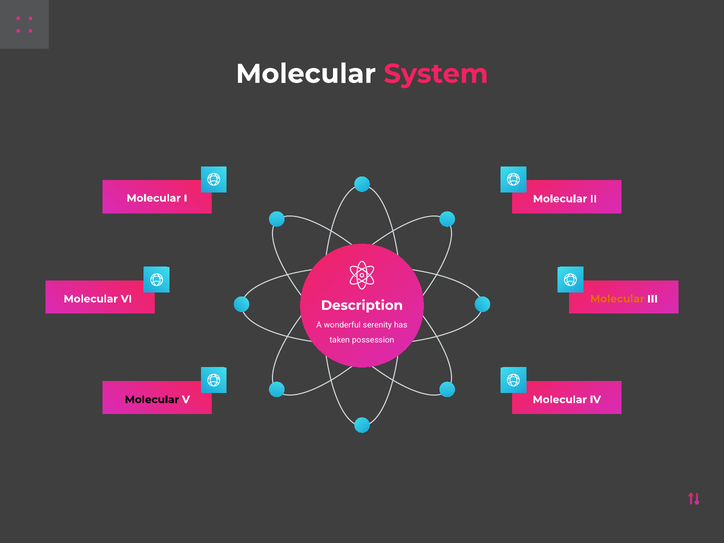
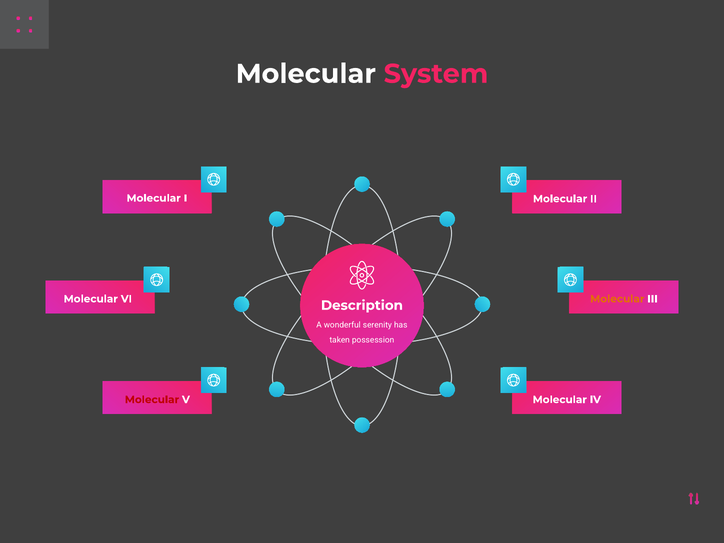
Molecular colour: black -> red (152, 400)
